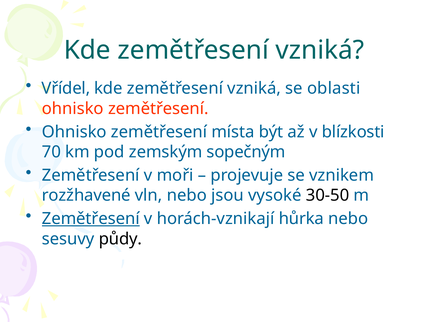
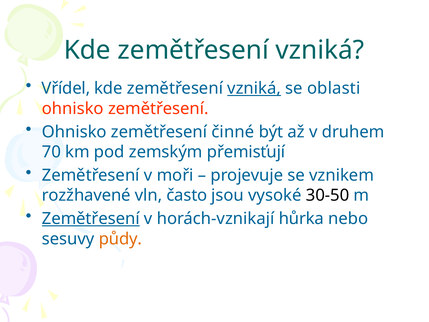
vzniká underline: none -> present (254, 88)
místa: místa -> činné (233, 132)
blízkosti: blízkosti -> druhem (353, 132)
sopečným: sopečným -> přemisťují (246, 152)
vln nebo: nebo -> často (187, 195)
půdy colour: black -> orange (120, 239)
